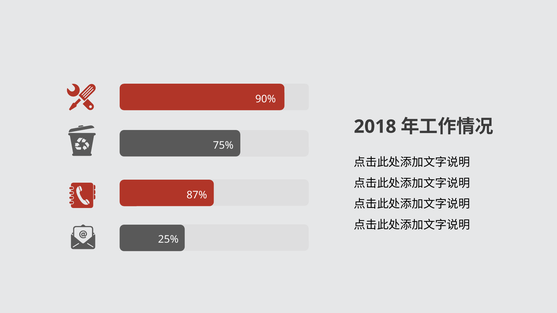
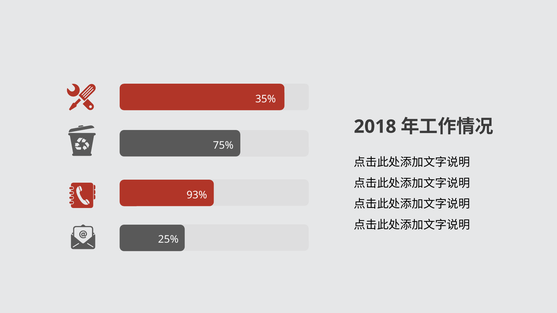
90%: 90% -> 35% (266, 99)
87%: 87% -> 93% (197, 195)
